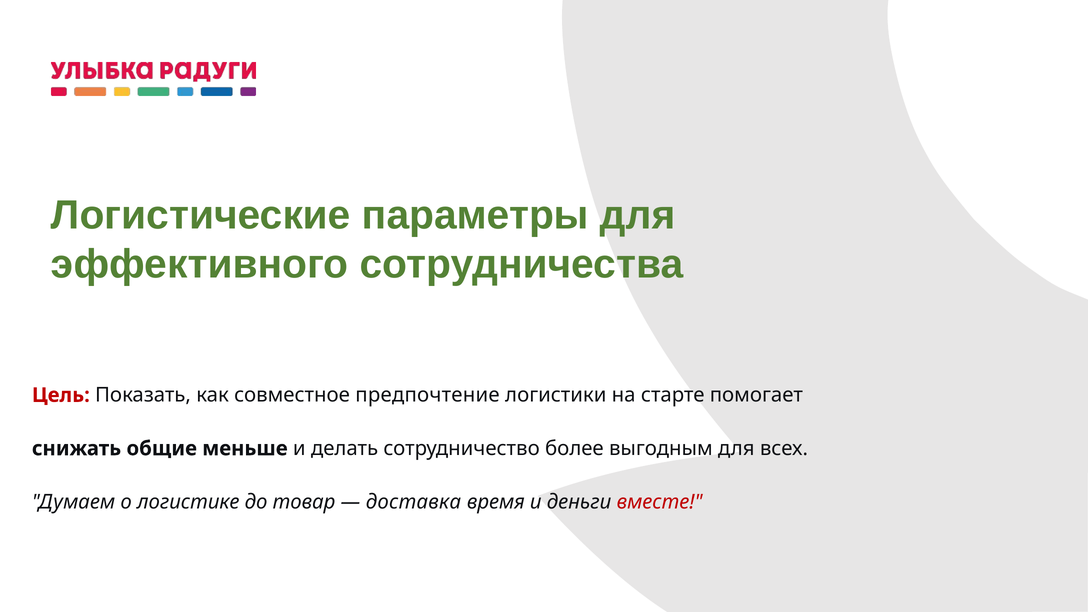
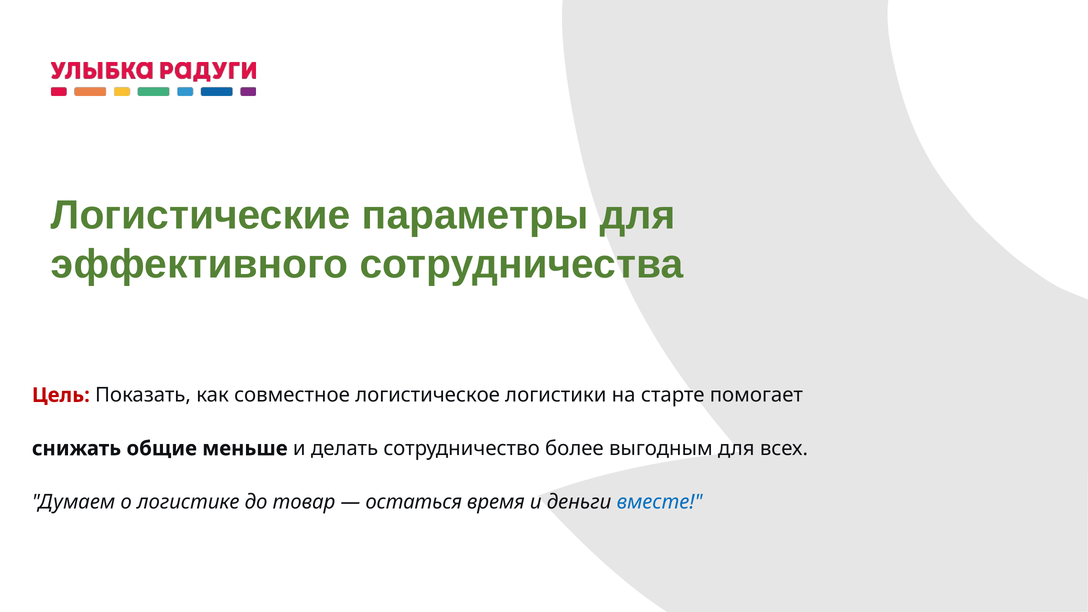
предпочтение: предпочтение -> логистическое (428, 395)
доставка: доставка -> остаться (414, 502)
вместе colour: red -> blue (660, 502)
